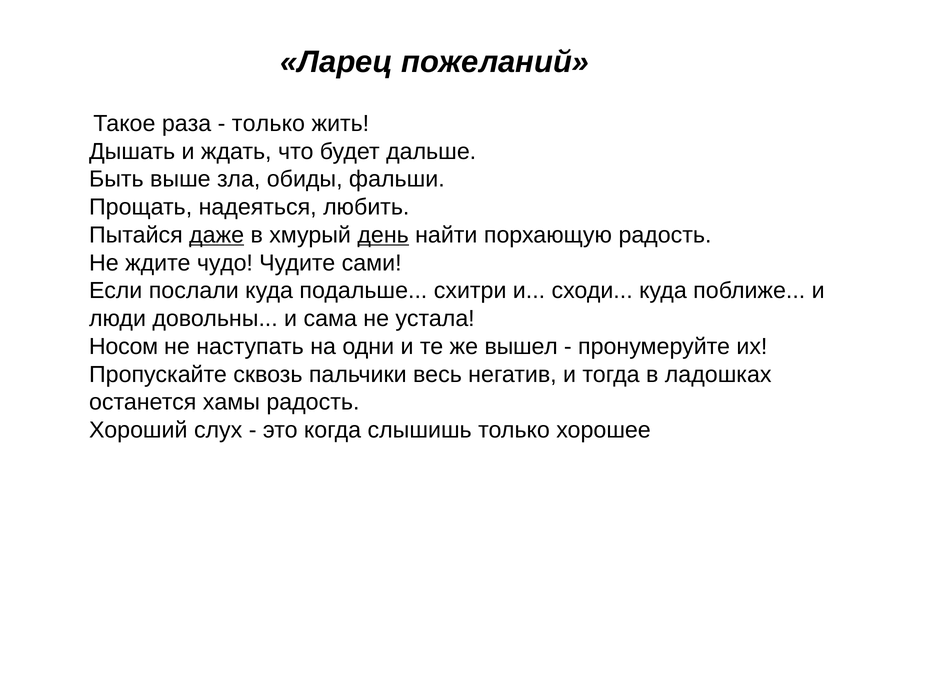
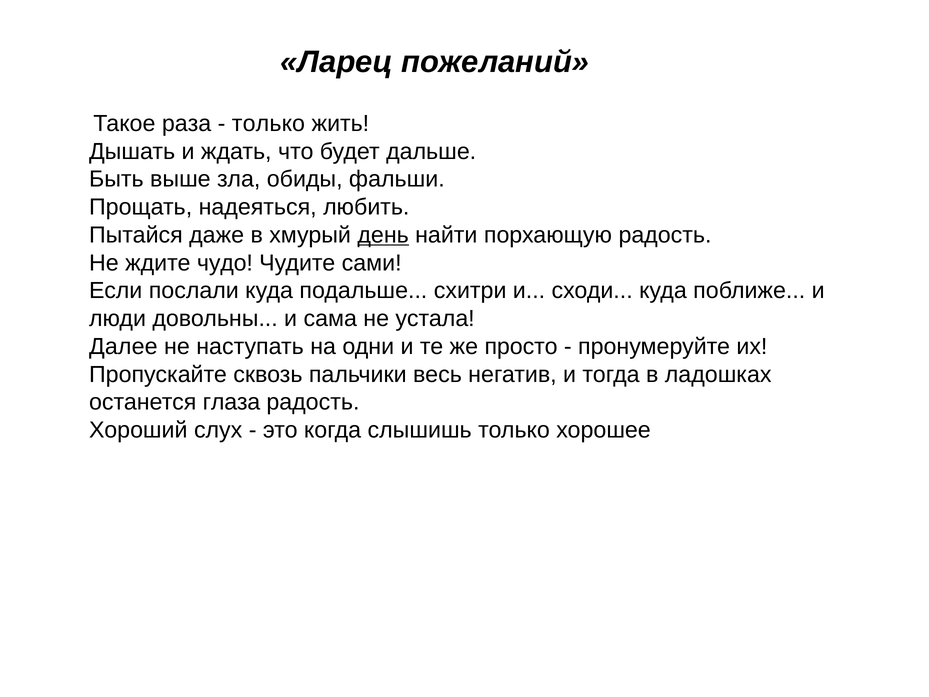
даже underline: present -> none (217, 235)
Носом: Носом -> Далее (123, 346)
вышел: вышел -> просто (521, 346)
хамы: хамы -> глаза (232, 402)
